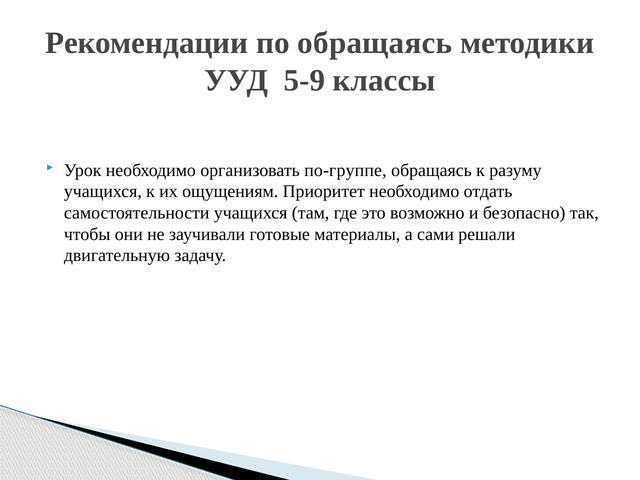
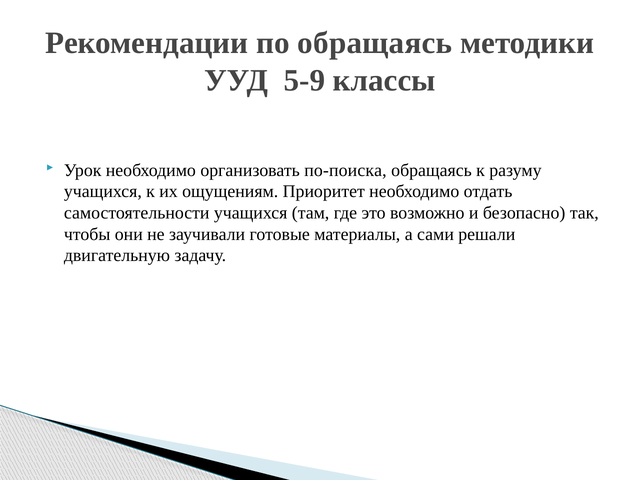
по-группе: по-группе -> по-поиска (345, 170)
